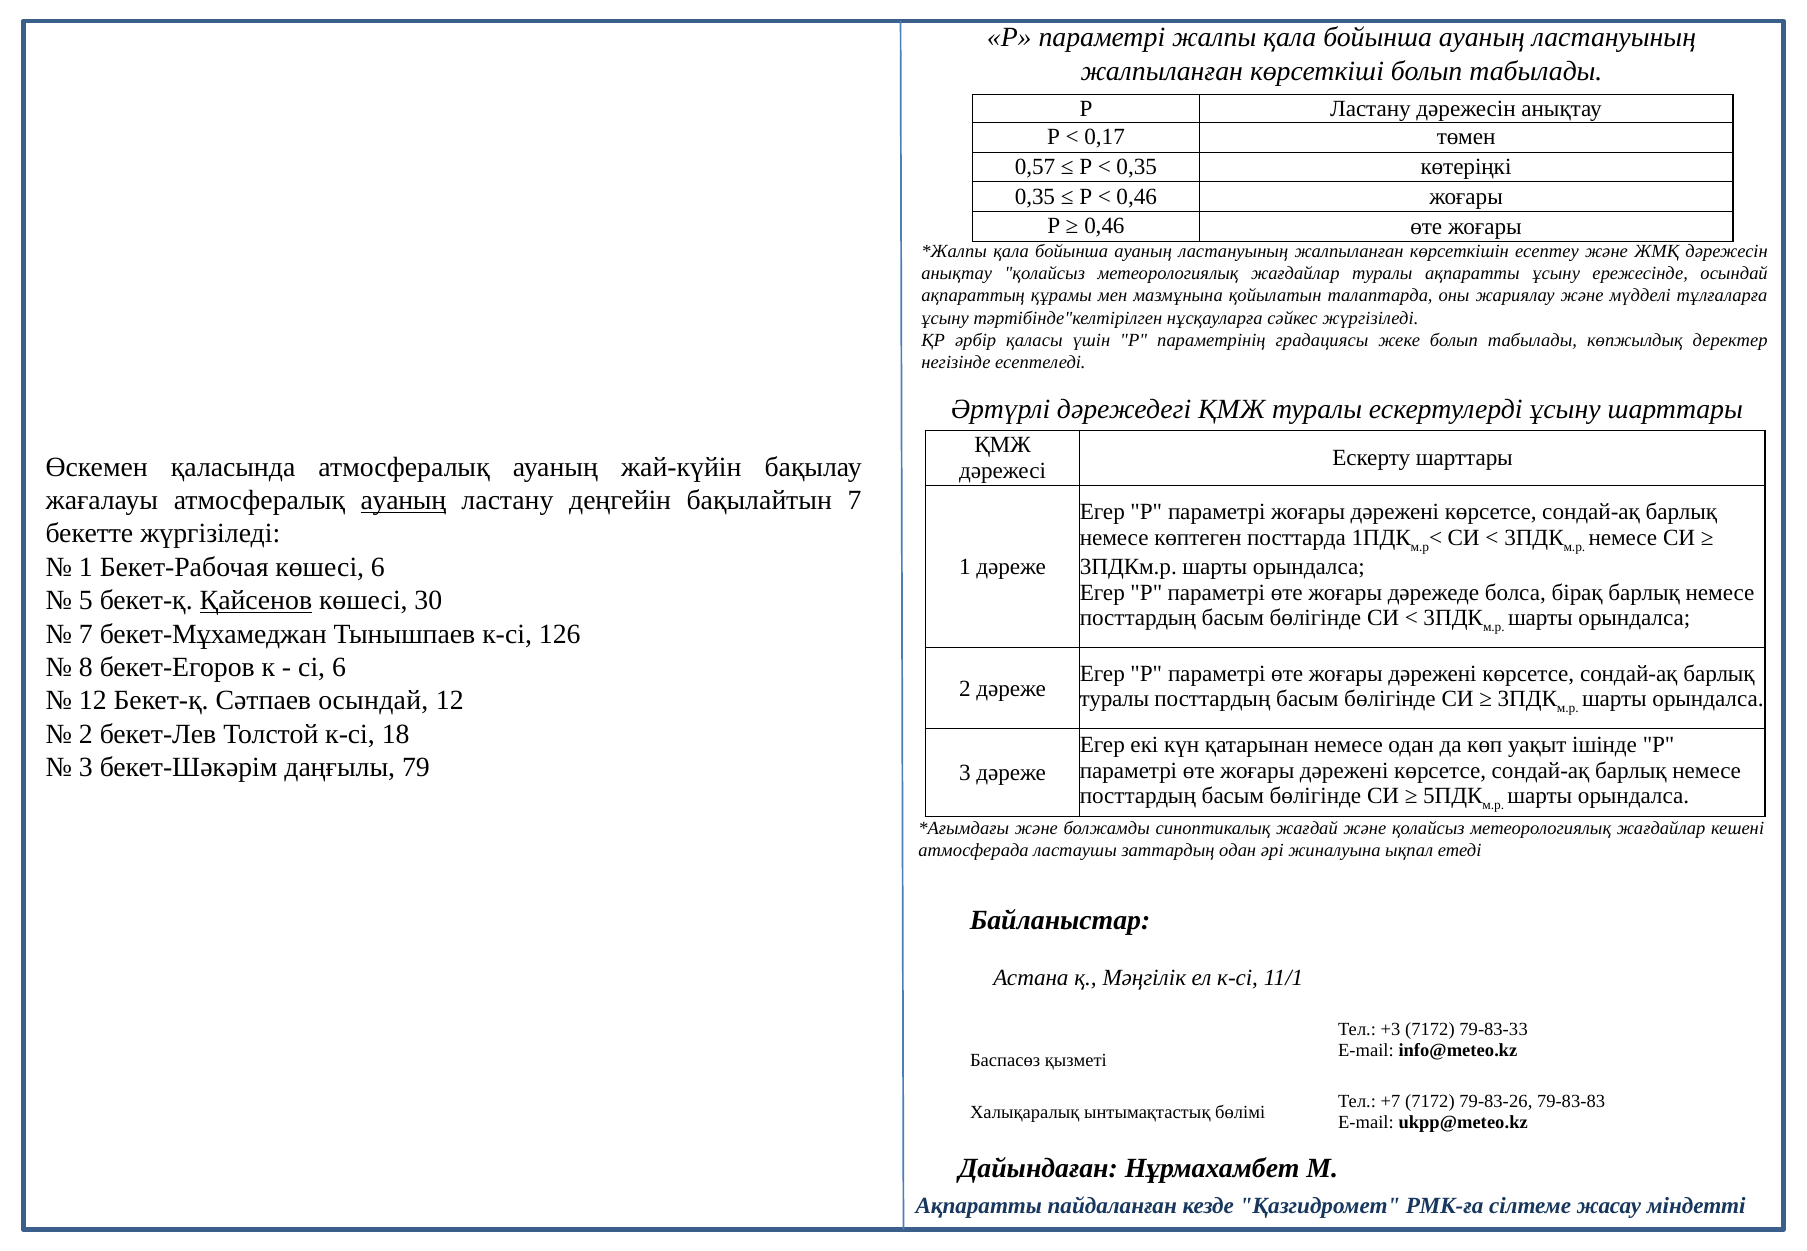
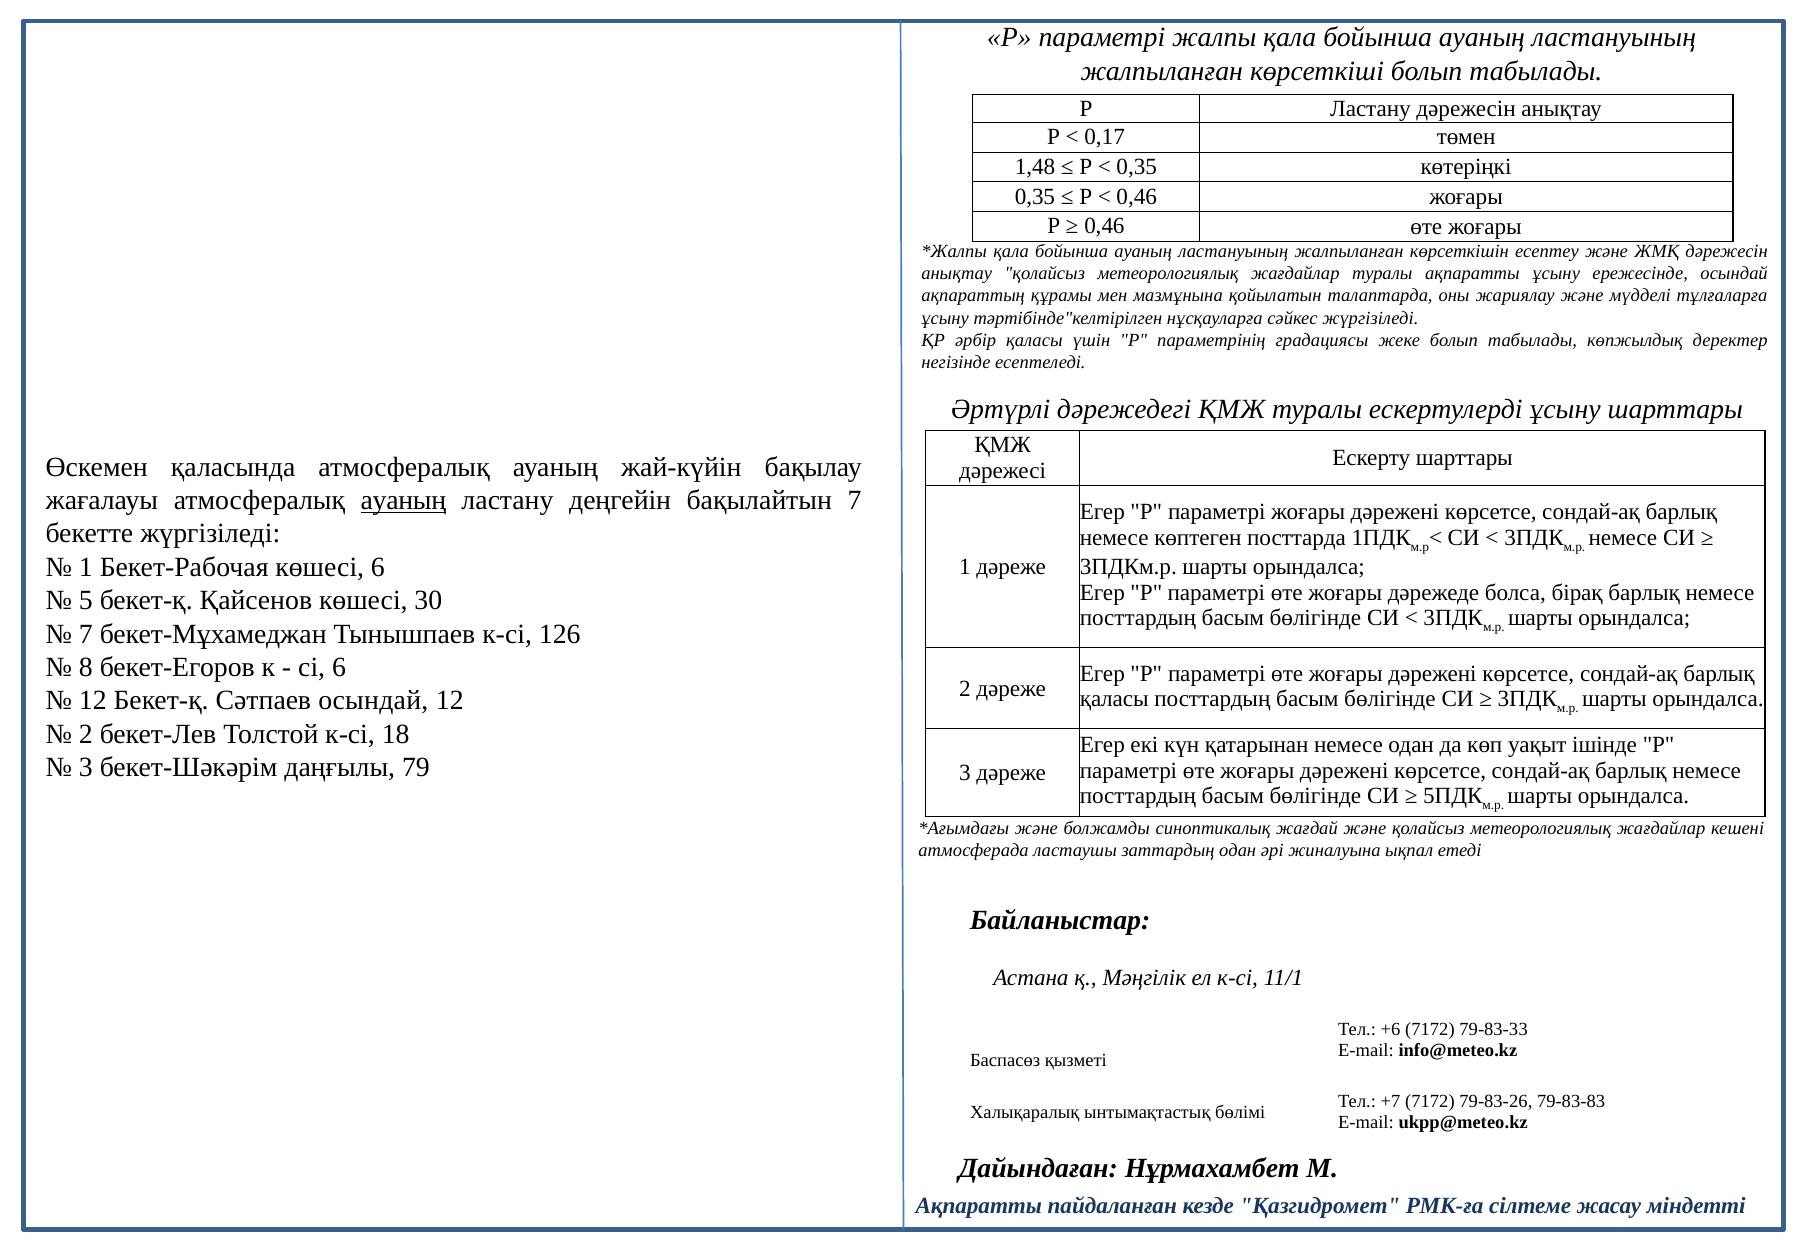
0,57: 0,57 -> 1,48 (1035, 167)
Қайсенов underline: present -> none (256, 601)
туралы: туралы -> қаласы (1114, 699)
+3: +3 -> +6 (1391, 1029)
